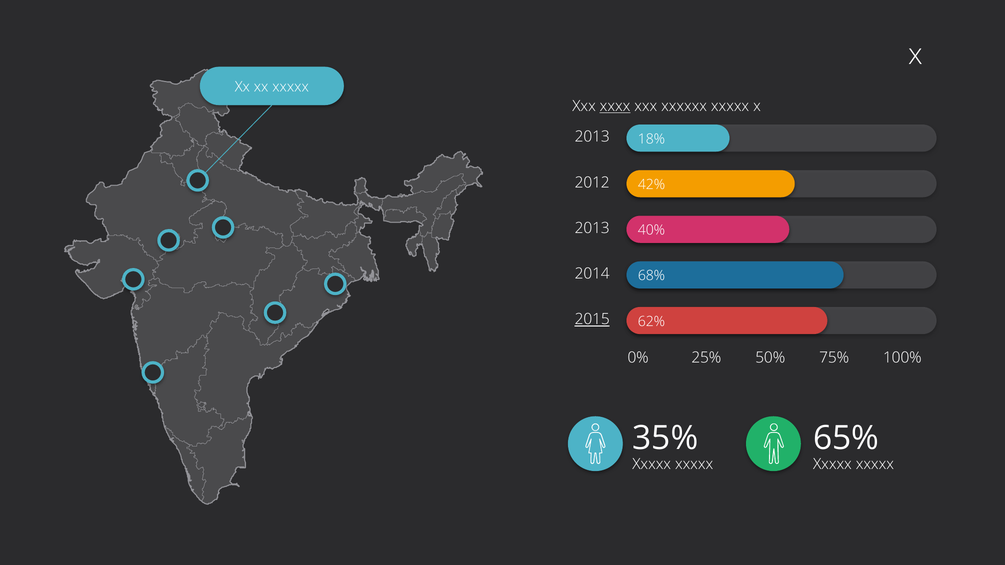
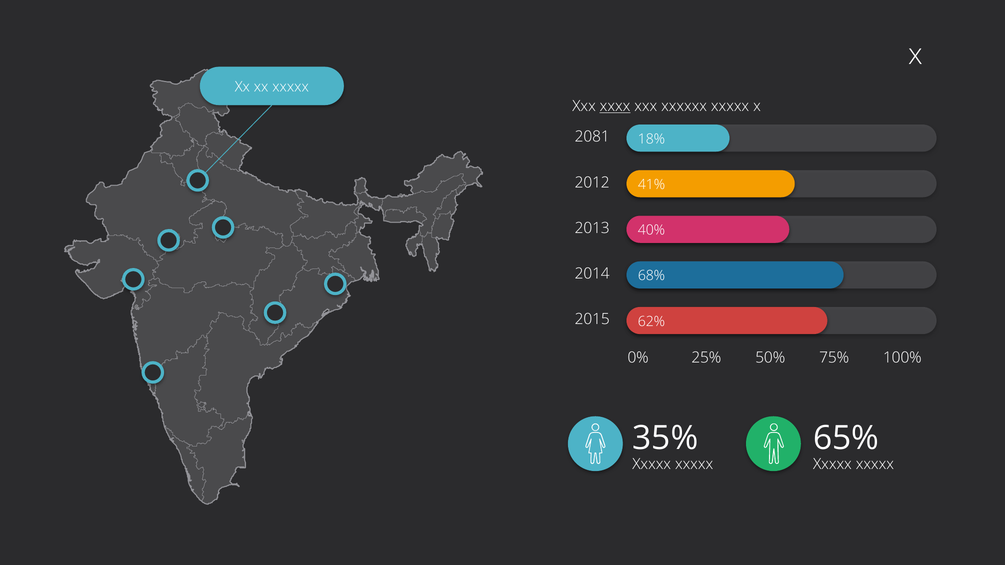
2013: 2013 -> 2081 (592, 137)
42%: 42% -> 41% (651, 185)
2015 underline: present -> none (592, 319)
